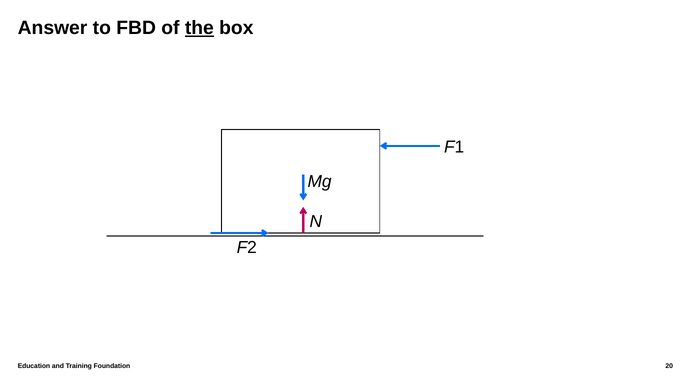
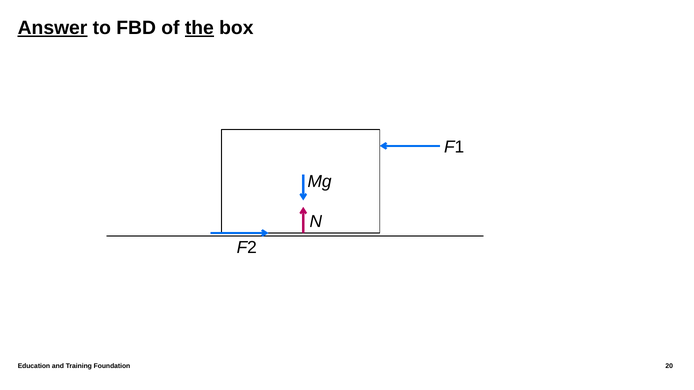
Answer underline: none -> present (53, 28)
